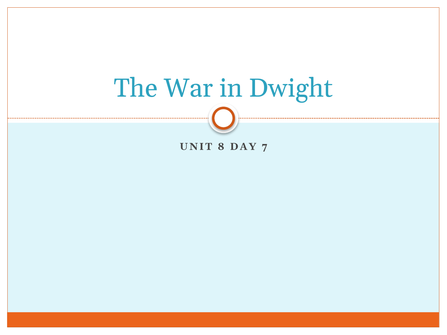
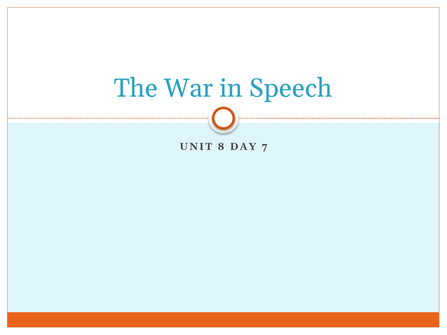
Dwight: Dwight -> Speech (291, 88)
